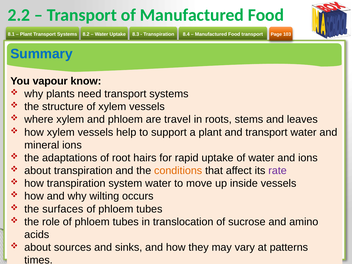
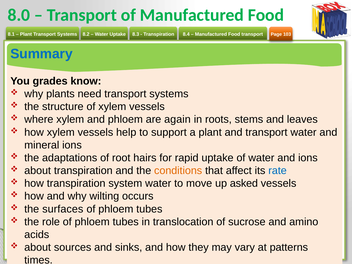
2.2: 2.2 -> 8.0 (19, 15)
vapour: vapour -> grades (50, 81)
travel: travel -> again (177, 119)
rate colour: purple -> blue (278, 171)
inside: inside -> asked (244, 183)
